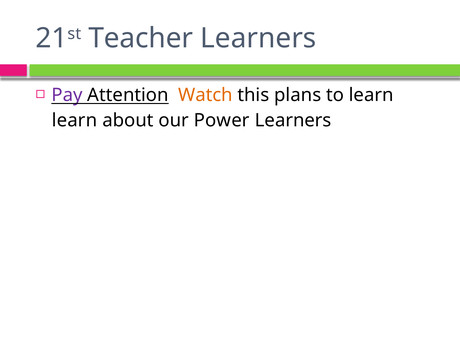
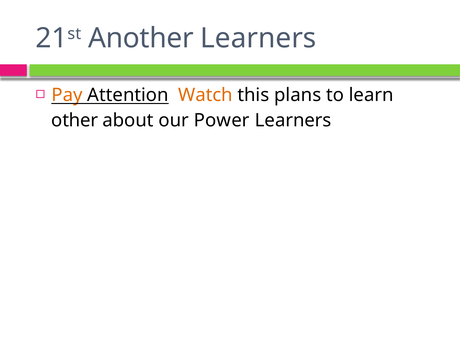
Teacher: Teacher -> Another (141, 38)
Pay colour: purple -> orange (67, 95)
learn: learn -> other (75, 121)
